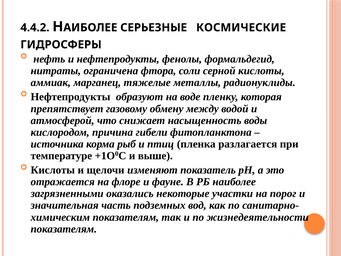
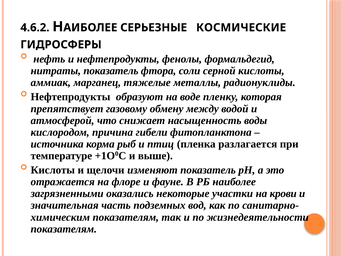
4.4.2: 4.4.2 -> 4.6.2 (35, 28)
нитраты ограничена: ограничена -> показатель (111, 71)
порог: порог -> крови (283, 193)
